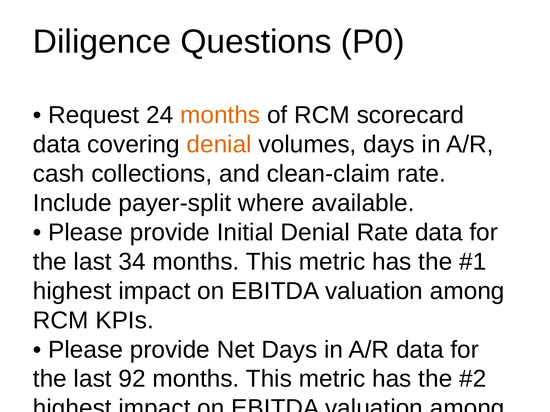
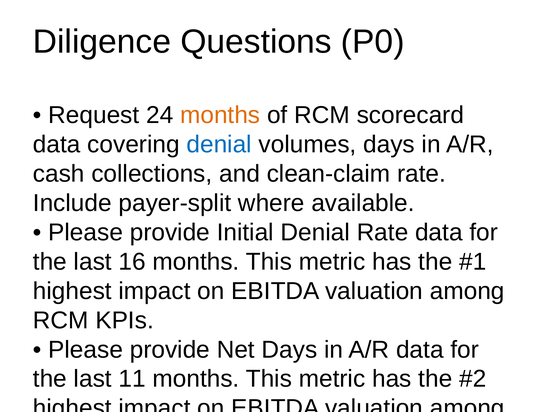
denial colour: orange -> blue (219, 145)
34: 34 -> 16 (132, 262)
92: 92 -> 11 (132, 379)
